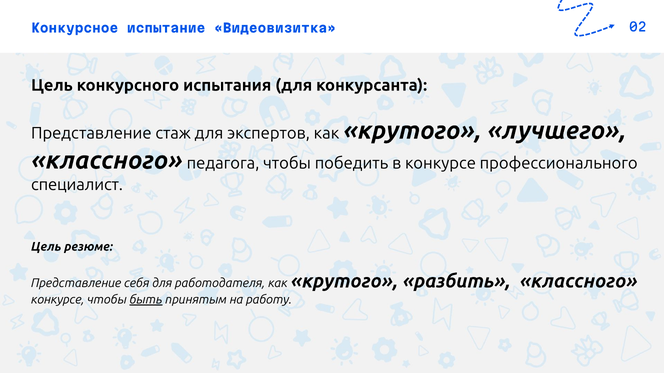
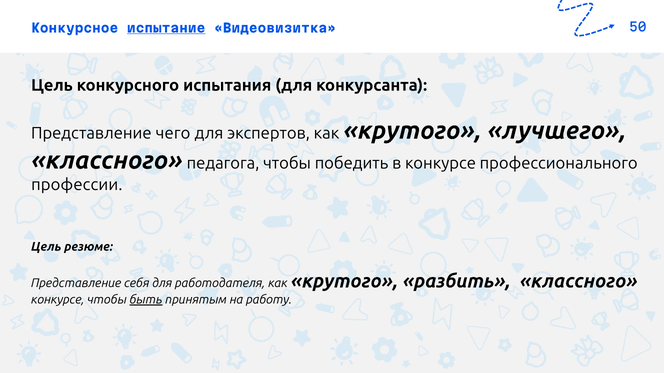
испытание underline: none -> present (166, 28)
02: 02 -> 50 (638, 27)
стаж: стаж -> чего (173, 133)
специалист: специалист -> профессии (77, 185)
